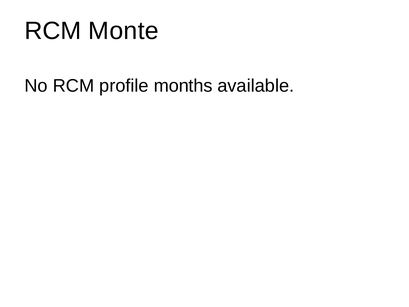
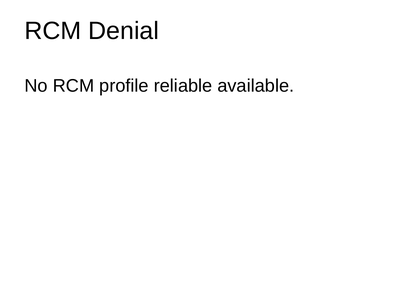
Monte: Monte -> Denial (124, 31)
months: months -> reliable (183, 86)
